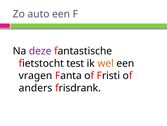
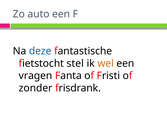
deze colour: purple -> blue (40, 51)
test: test -> stel (75, 63)
anders: anders -> zonder (36, 87)
